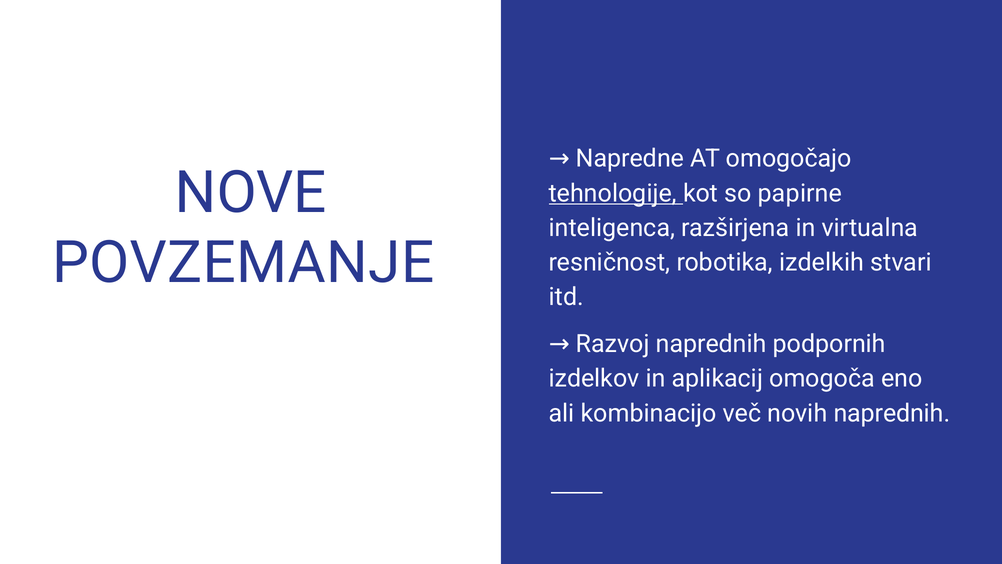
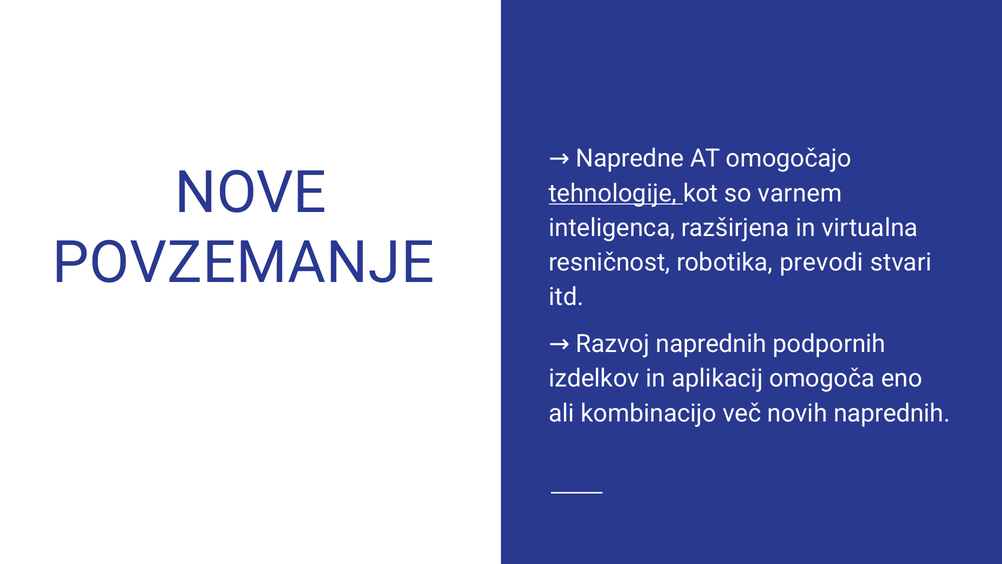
papirne: papirne -> varnem (800, 193)
izdelkih: izdelkih -> prevodi (822, 262)
